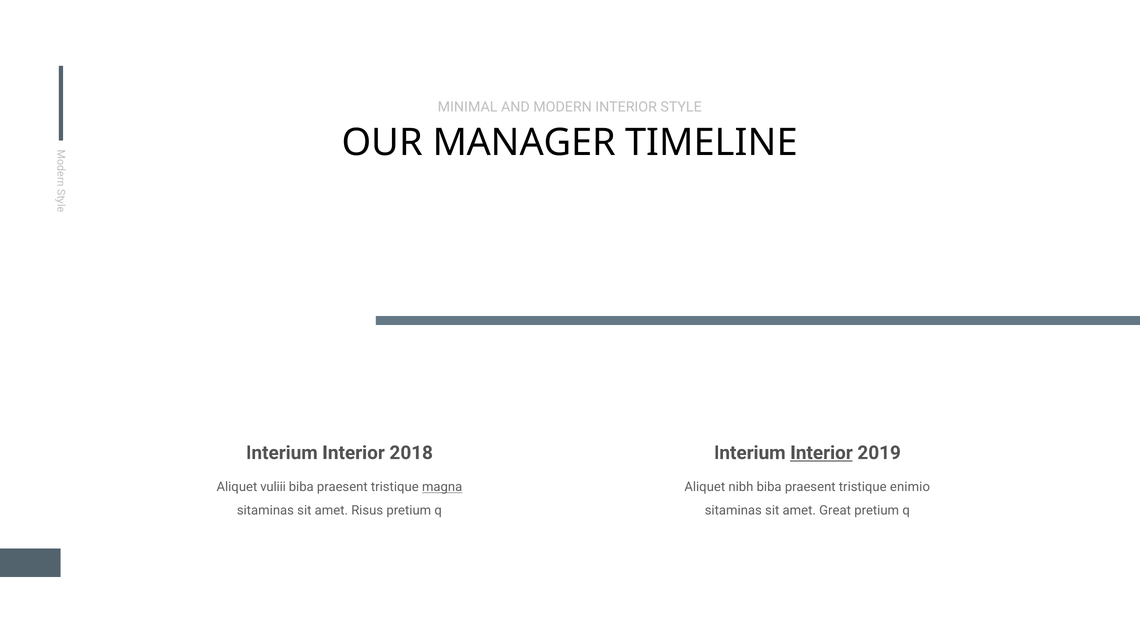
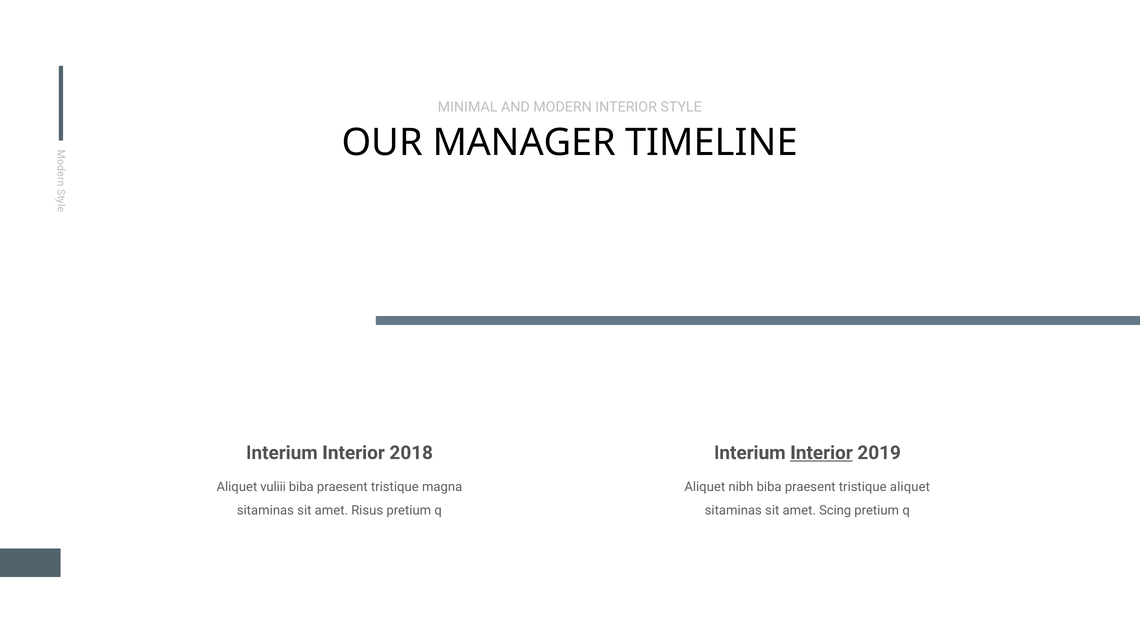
magna underline: present -> none (442, 487)
tristique enimio: enimio -> aliquet (910, 487)
Great: Great -> Scing (835, 511)
